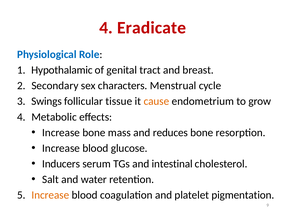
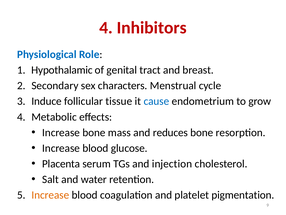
Eradicate: Eradicate -> Inhibitors (152, 28)
Swings: Swings -> Induce (47, 101)
cause colour: orange -> blue (156, 101)
Inducers: Inducers -> Placenta (61, 163)
intestinal: intestinal -> injection (172, 163)
